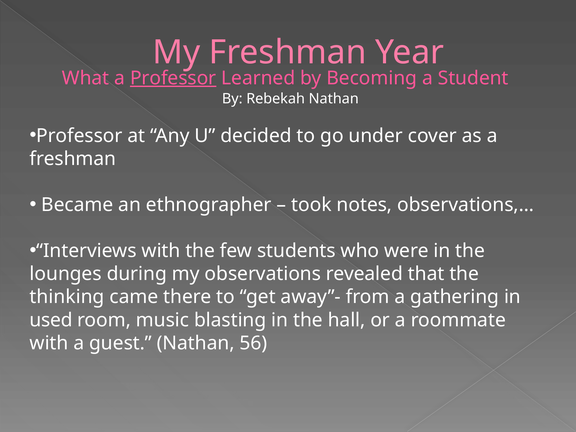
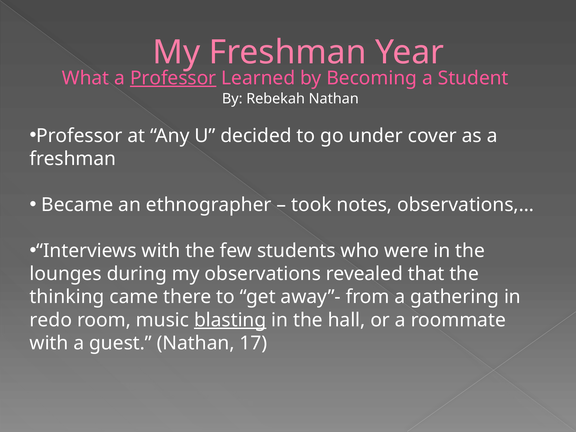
used: used -> redo (51, 320)
blasting underline: none -> present (230, 320)
56: 56 -> 17 (253, 343)
